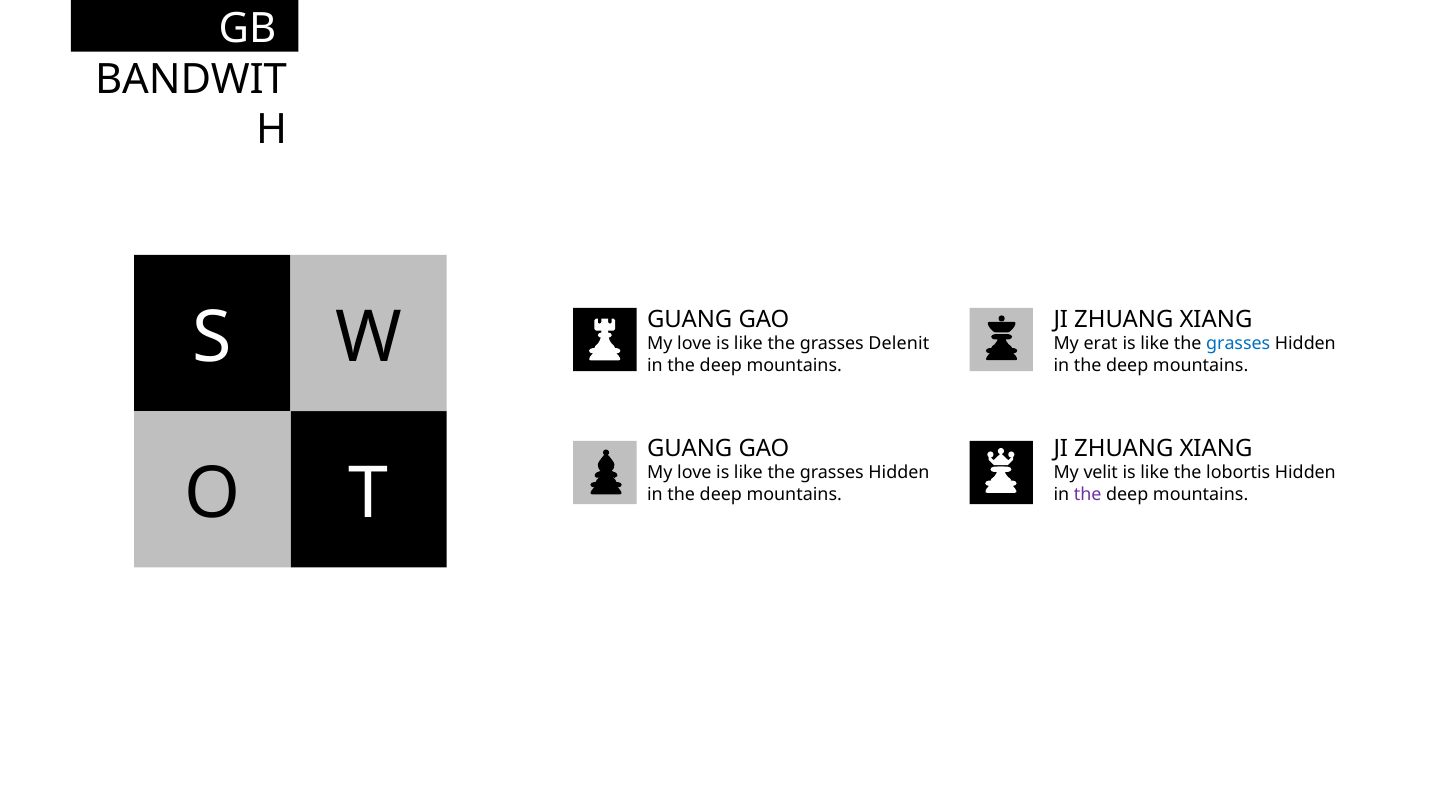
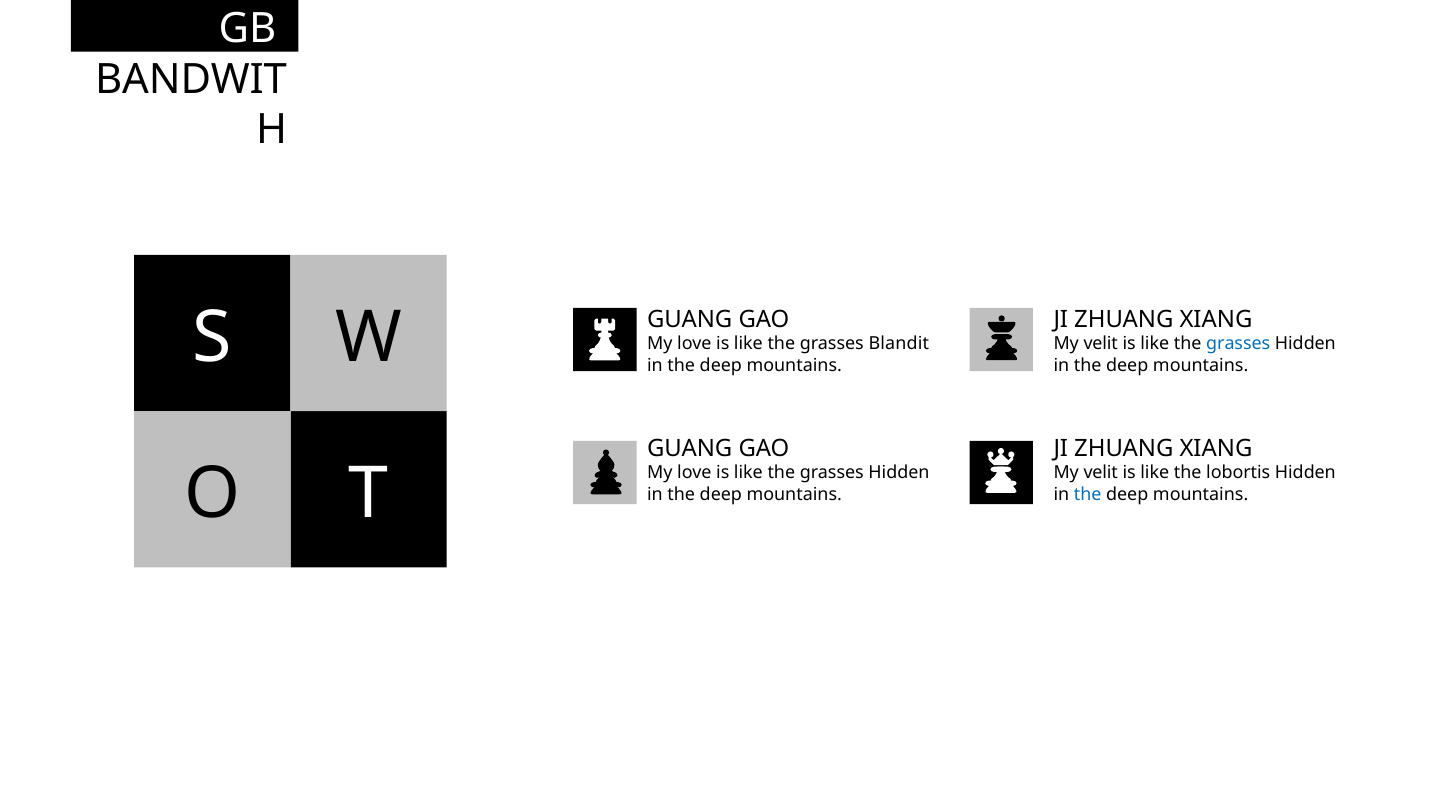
Delenit: Delenit -> Blandit (899, 344)
erat: erat -> velit (1101, 344)
the colour: purple -> blue (1088, 495)
